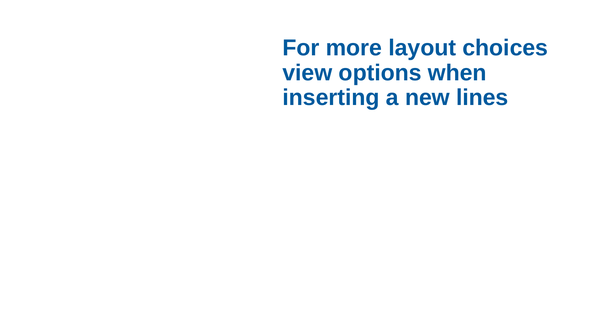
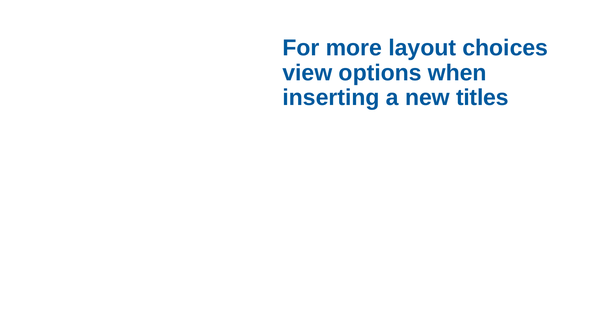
lines: lines -> titles (482, 98)
